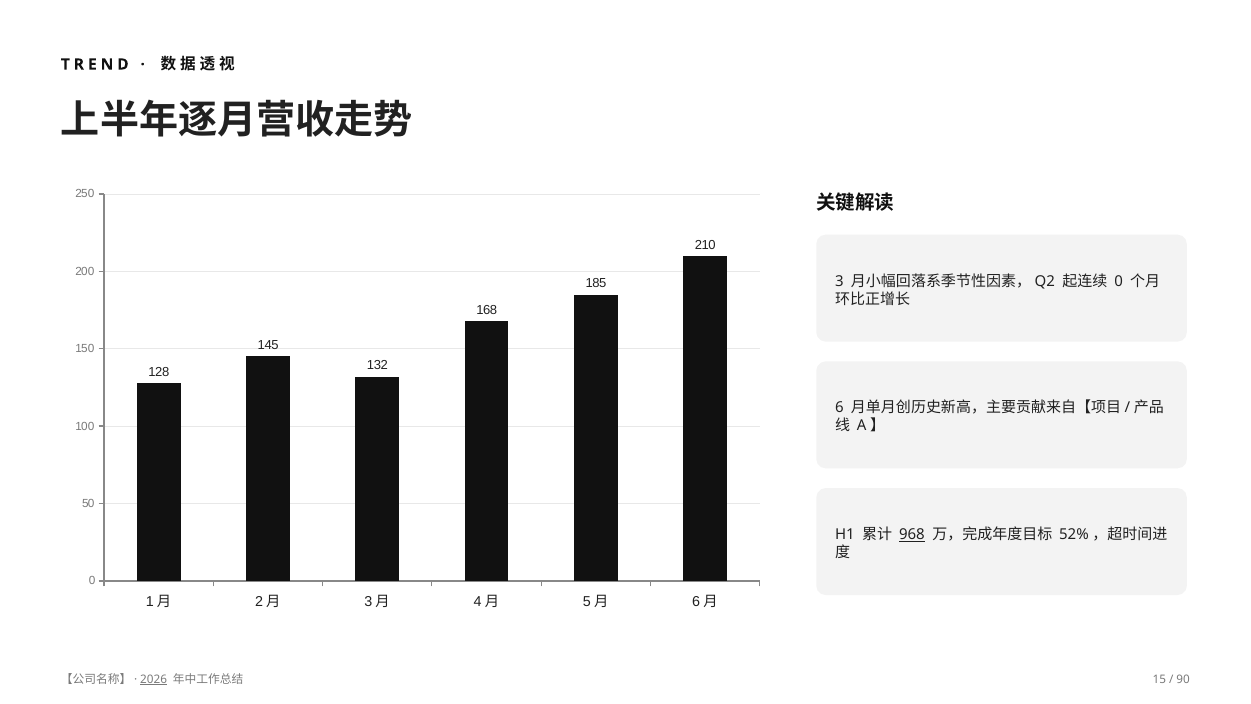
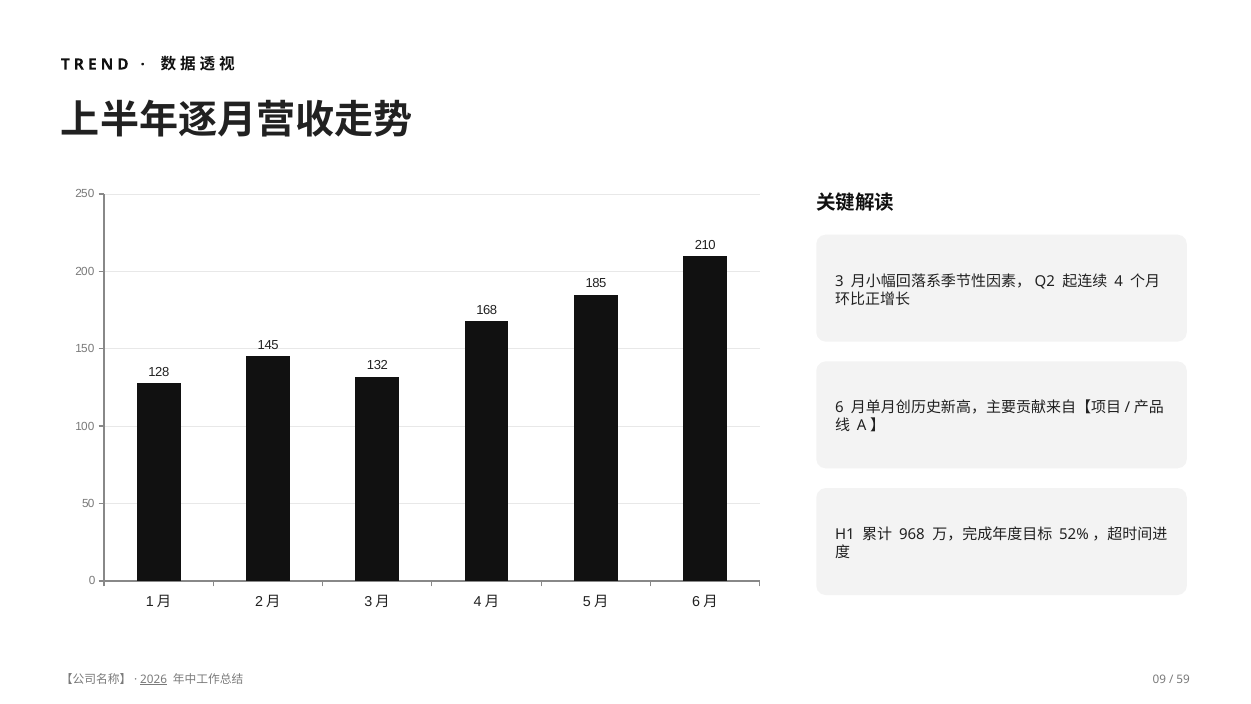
0: 0 -> 4 (1119, 281)
968 underline: present -> none (912, 534)
15: 15 -> 09 (1159, 679)
90: 90 -> 59 (1183, 679)
